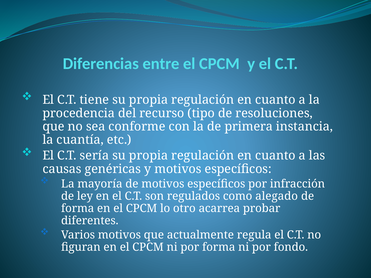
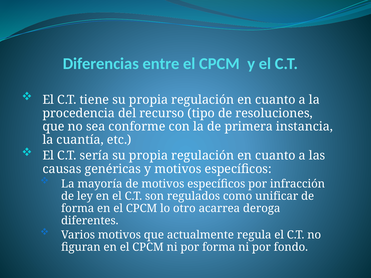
alegado: alegado -> unificar (277, 196)
probar: probar -> deroga (262, 208)
